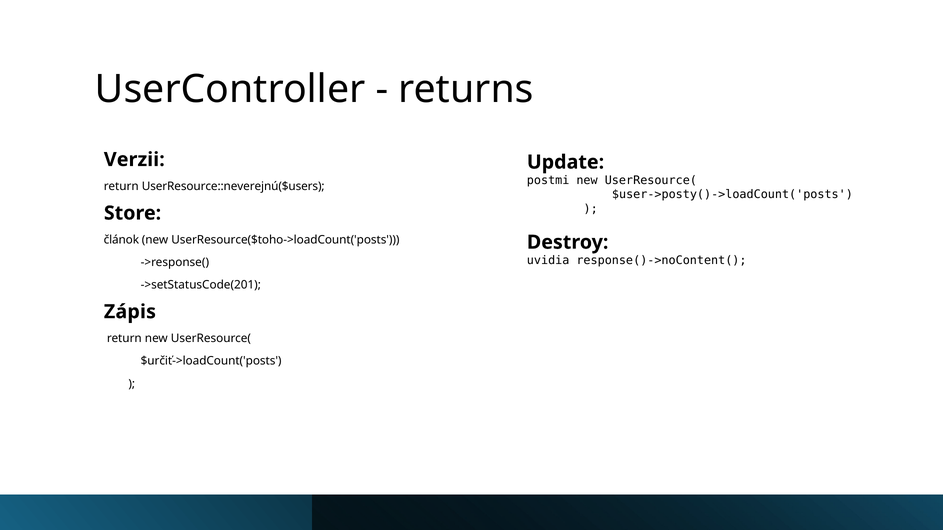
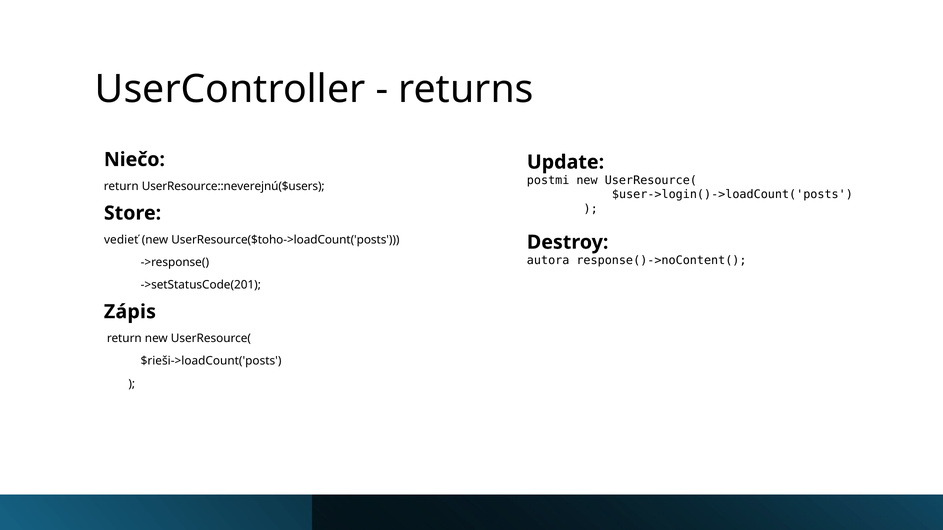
Verzii: Verzii -> Niečo (134, 160)
$user->posty()->loadCount('posts: $user->posty()->loadCount('posts -> $user->login()->loadCount('posts (732, 195)
článok: článok -> vedieť (121, 240)
uvidia: uvidia -> autora (548, 261)
$určiť->loadCount('posts: $určiť->loadCount('posts -> $rieši->loadCount('posts (211, 361)
